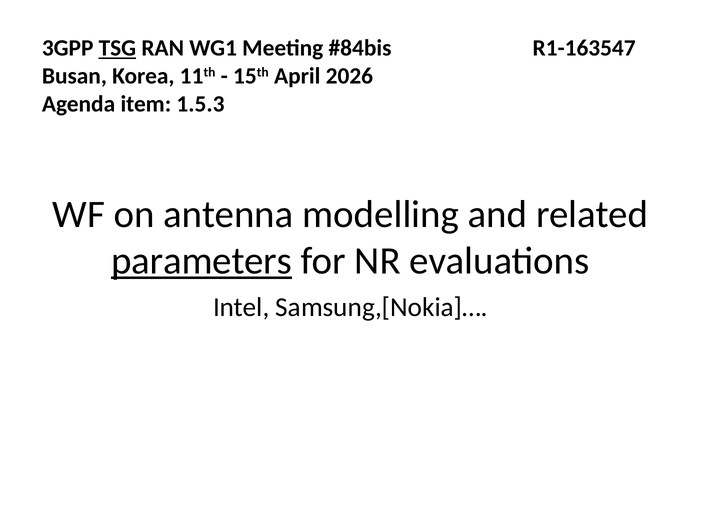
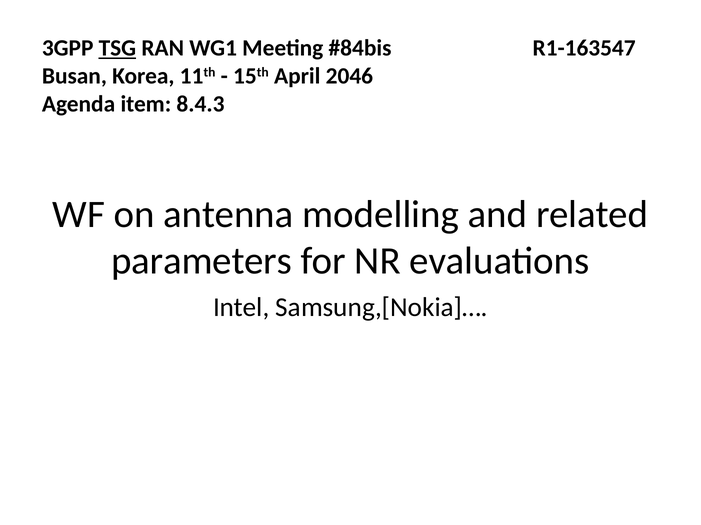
2026: 2026 -> 2046 (349, 76)
1.5.3: 1.5.3 -> 8.4.3 (200, 104)
parameters underline: present -> none (202, 261)
